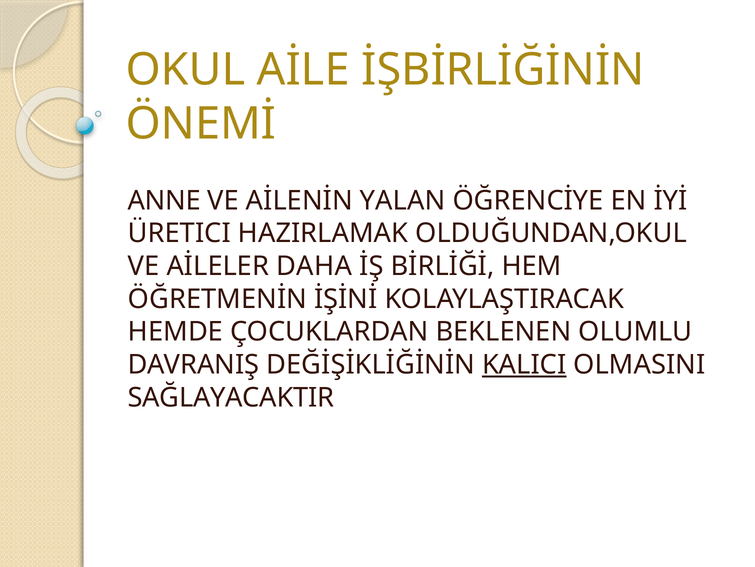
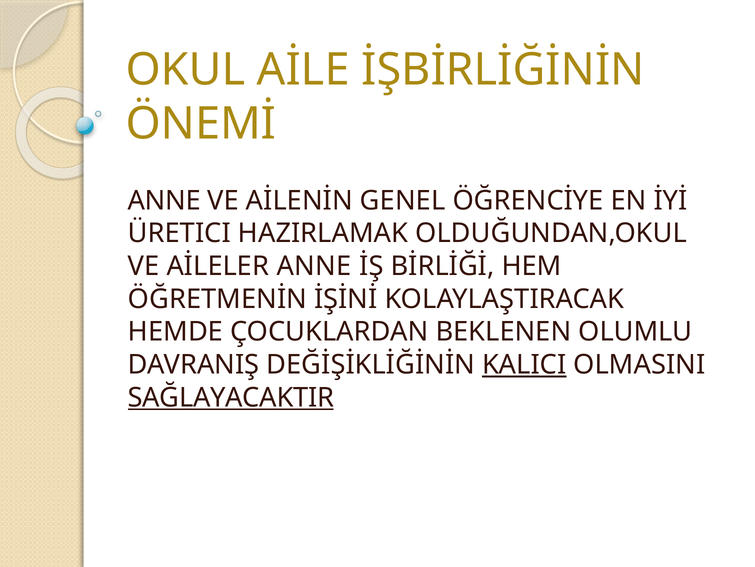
YALAN: YALAN -> GENEL (403, 200)
AİLELER DAHA: DAHA -> ANNE (314, 266)
SAĞLAYACAKTIR underline: none -> present (231, 397)
